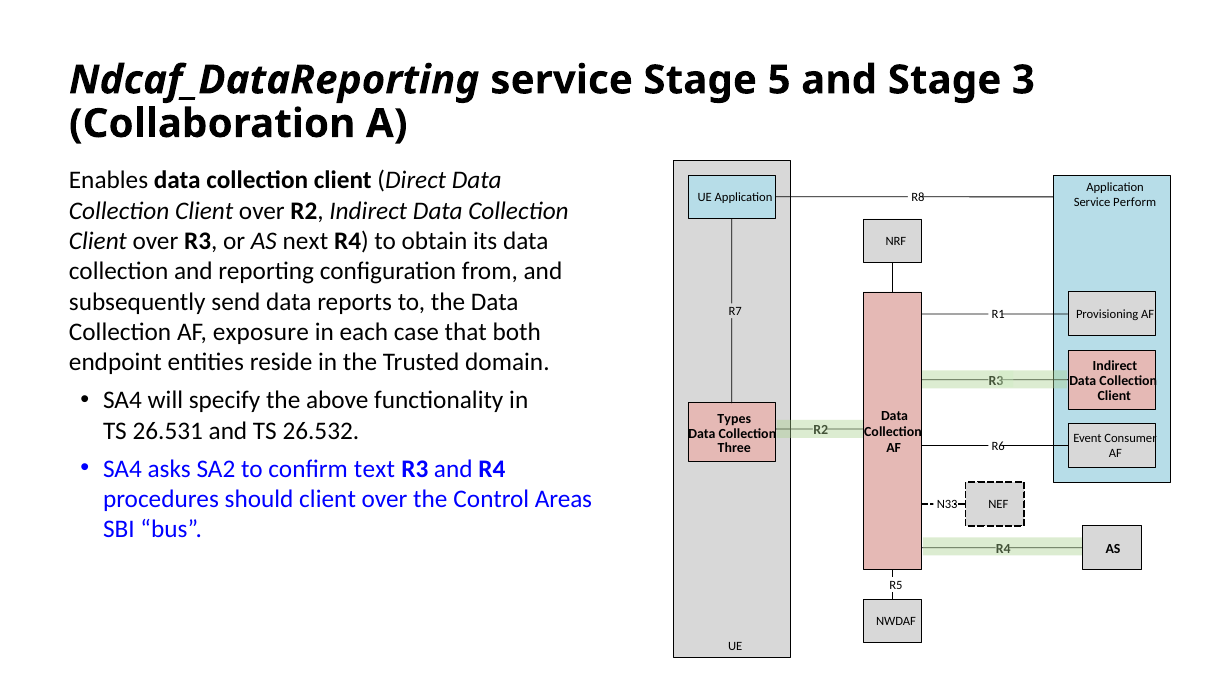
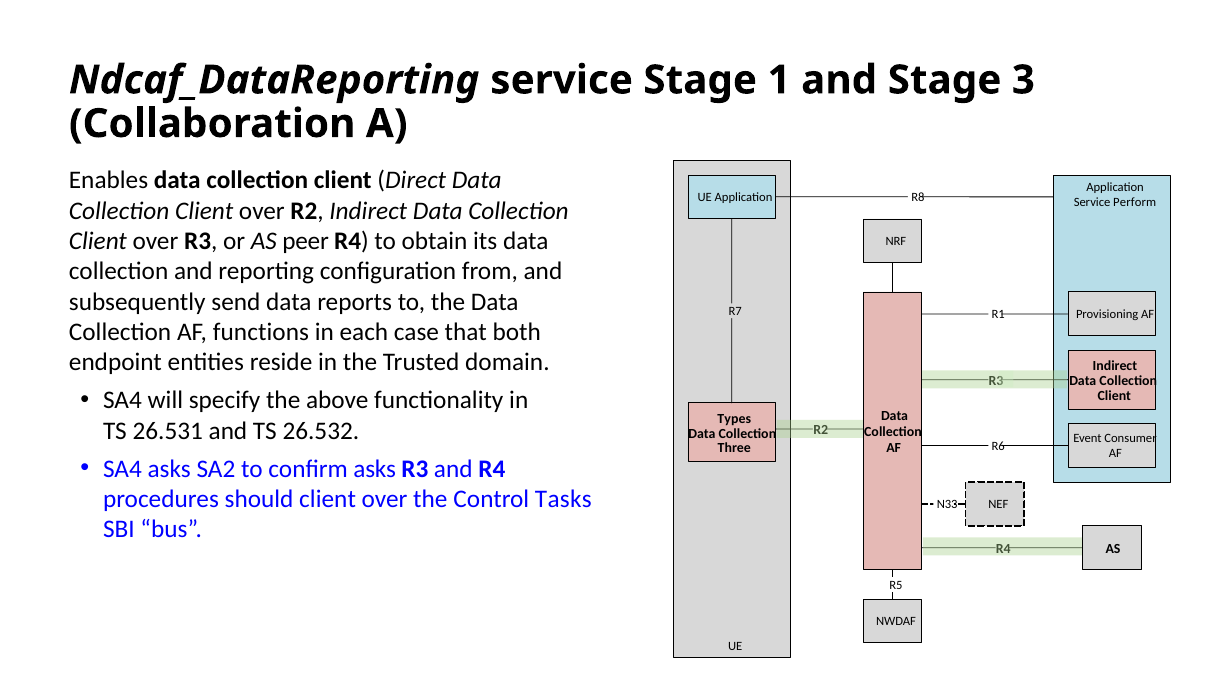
5: 5 -> 1 (779, 80)
next: next -> peer (306, 241)
exposure: exposure -> functions (261, 332)
confirm text: text -> asks (375, 469)
Areas: Areas -> Tasks (563, 499)
